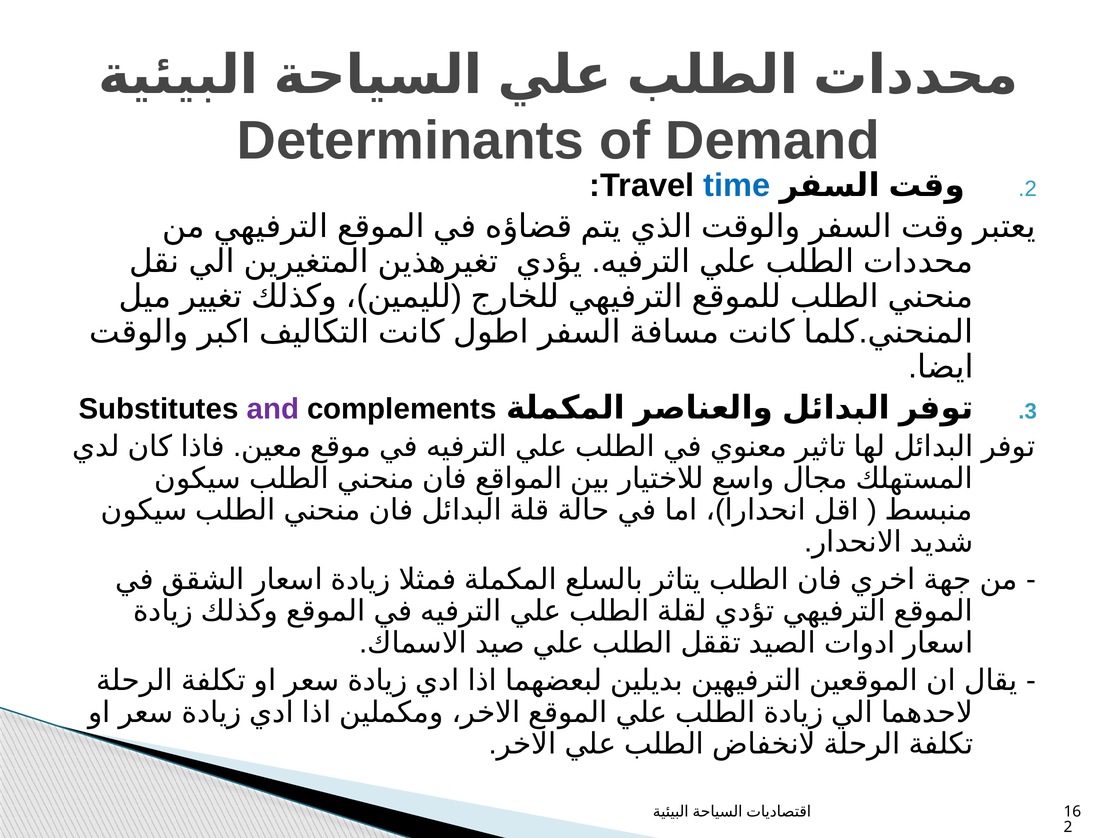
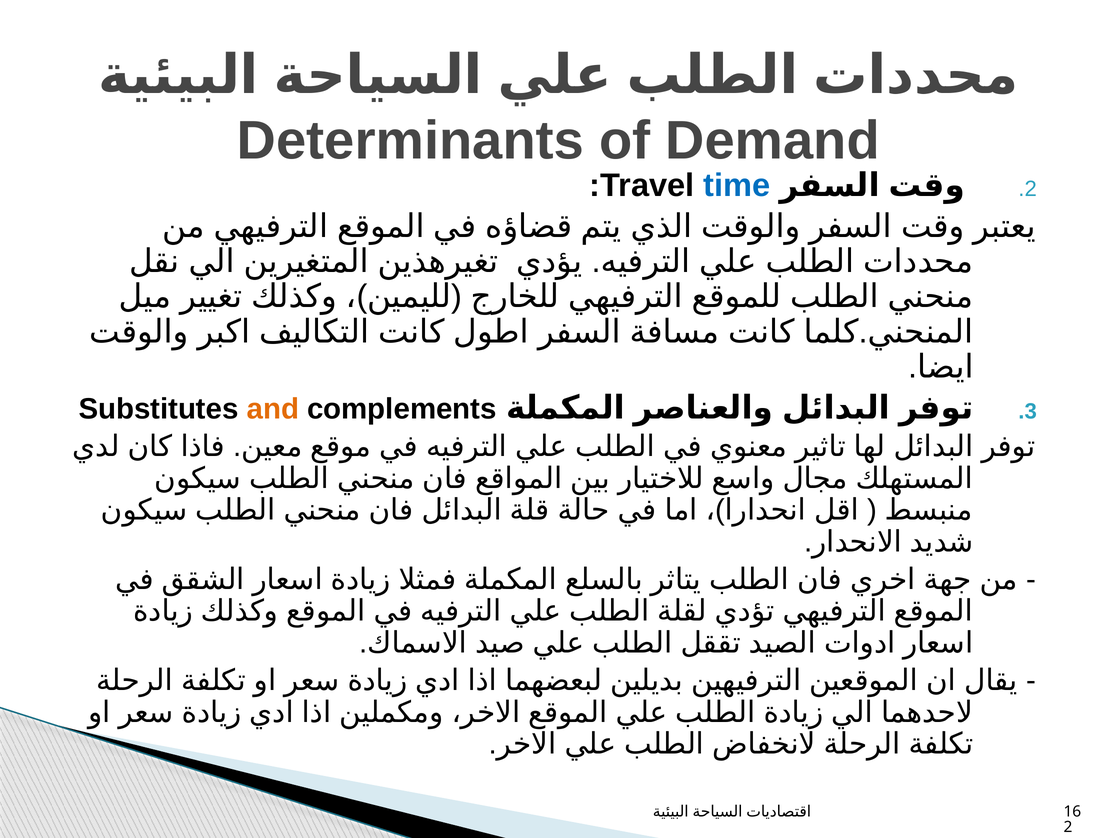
and colour: purple -> orange (273, 409)
